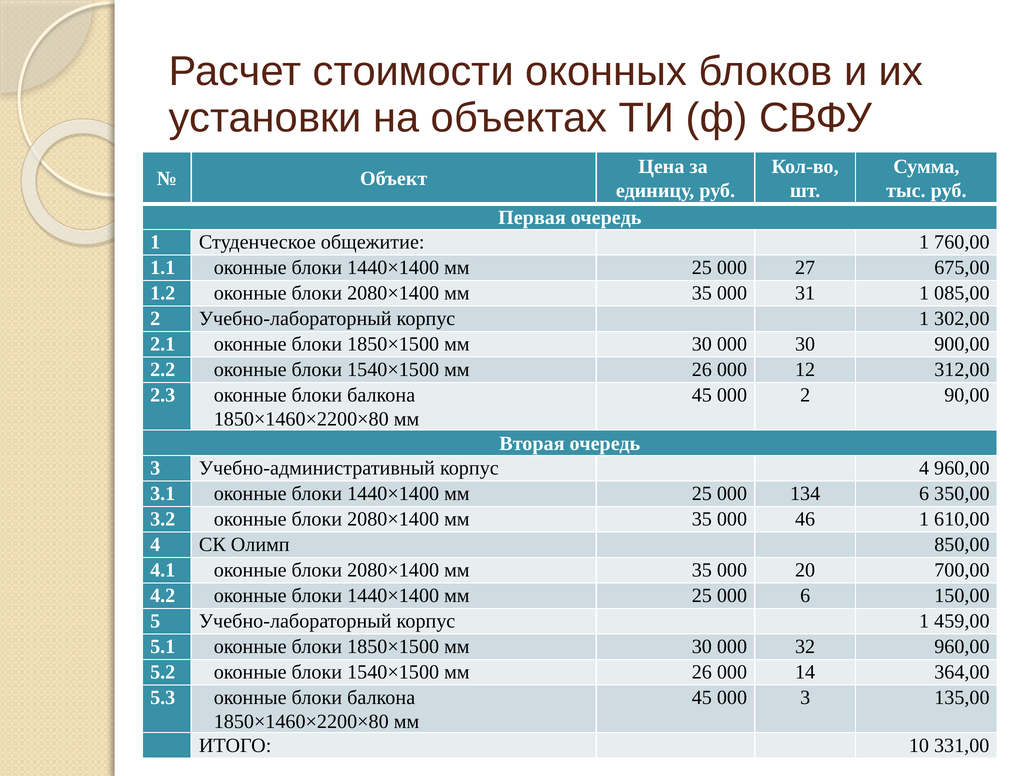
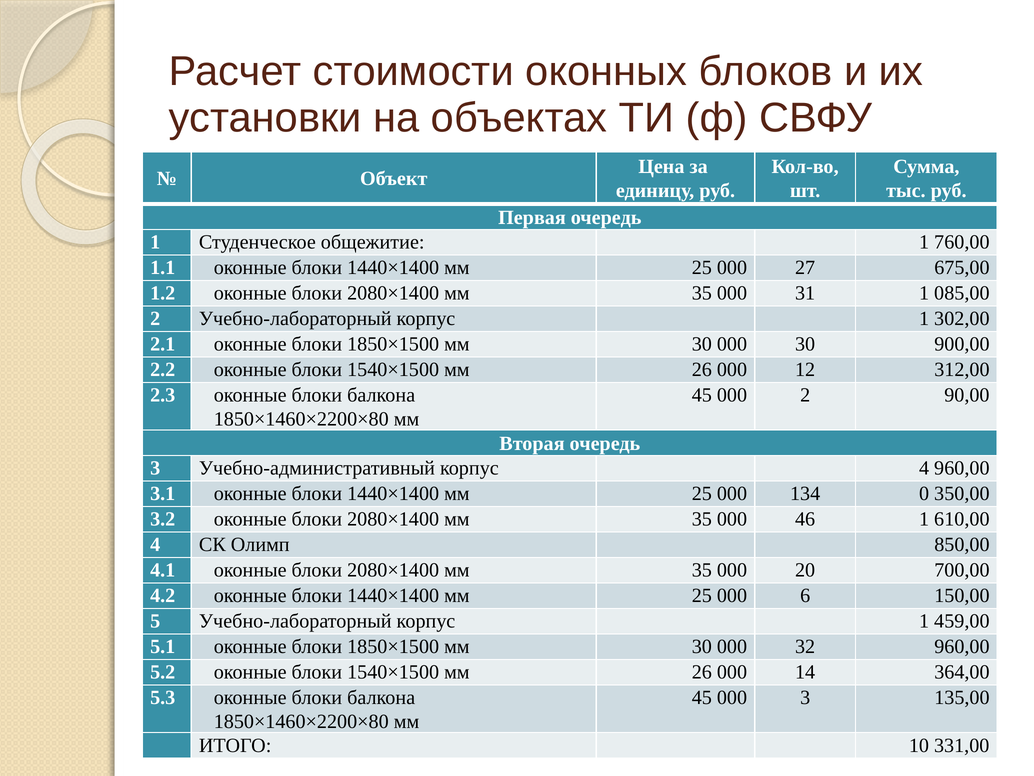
134 6: 6 -> 0 (924, 494)
